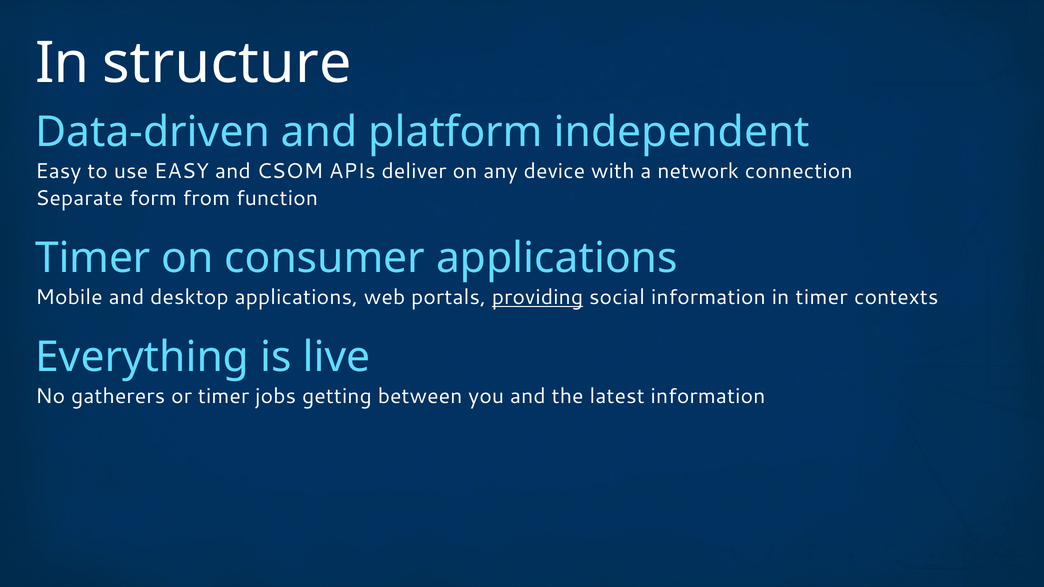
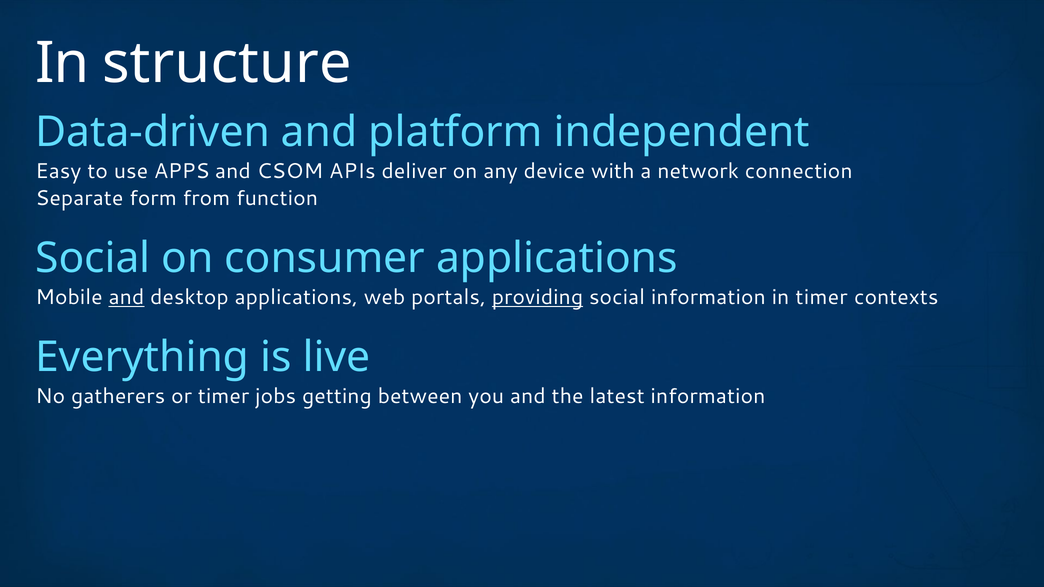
use EASY: EASY -> APPS (182, 171)
Timer: Timer -> Social (93, 258)
and underline: none -> present (126, 297)
